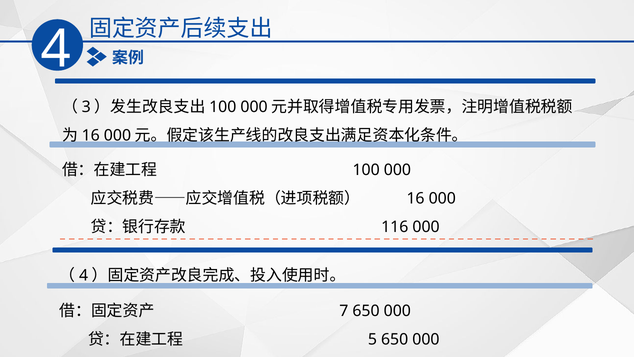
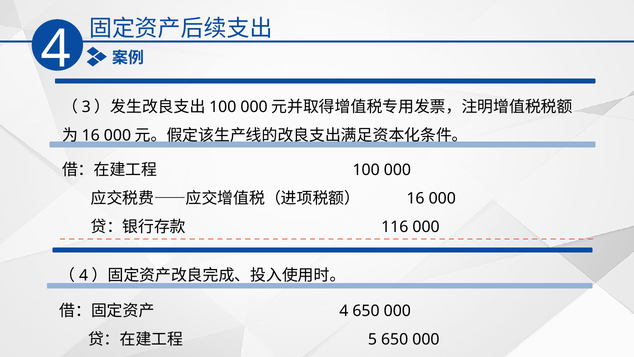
7: 7 -> 4 (344, 311)
